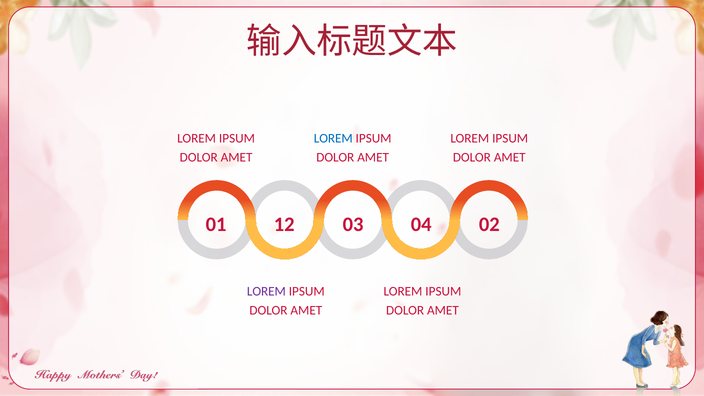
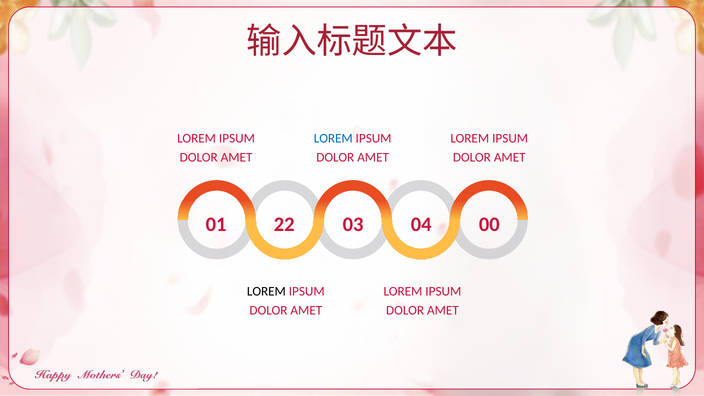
12: 12 -> 22 (284, 225)
02: 02 -> 00 (489, 225)
LOREM colour: purple -> black (266, 291)
